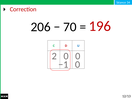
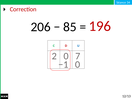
70: 70 -> 85 (70, 27)
0 0: 0 -> 7 (78, 56)
